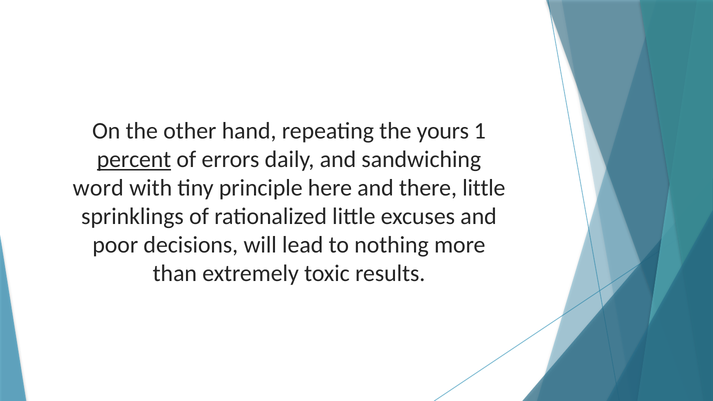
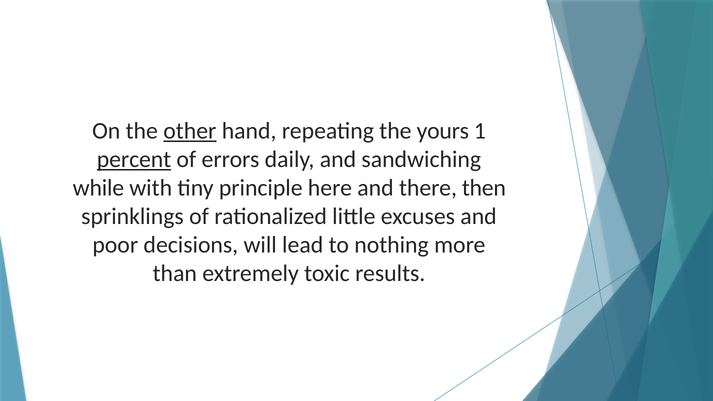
other underline: none -> present (190, 131)
word: word -> while (98, 188)
there little: little -> then (484, 188)
